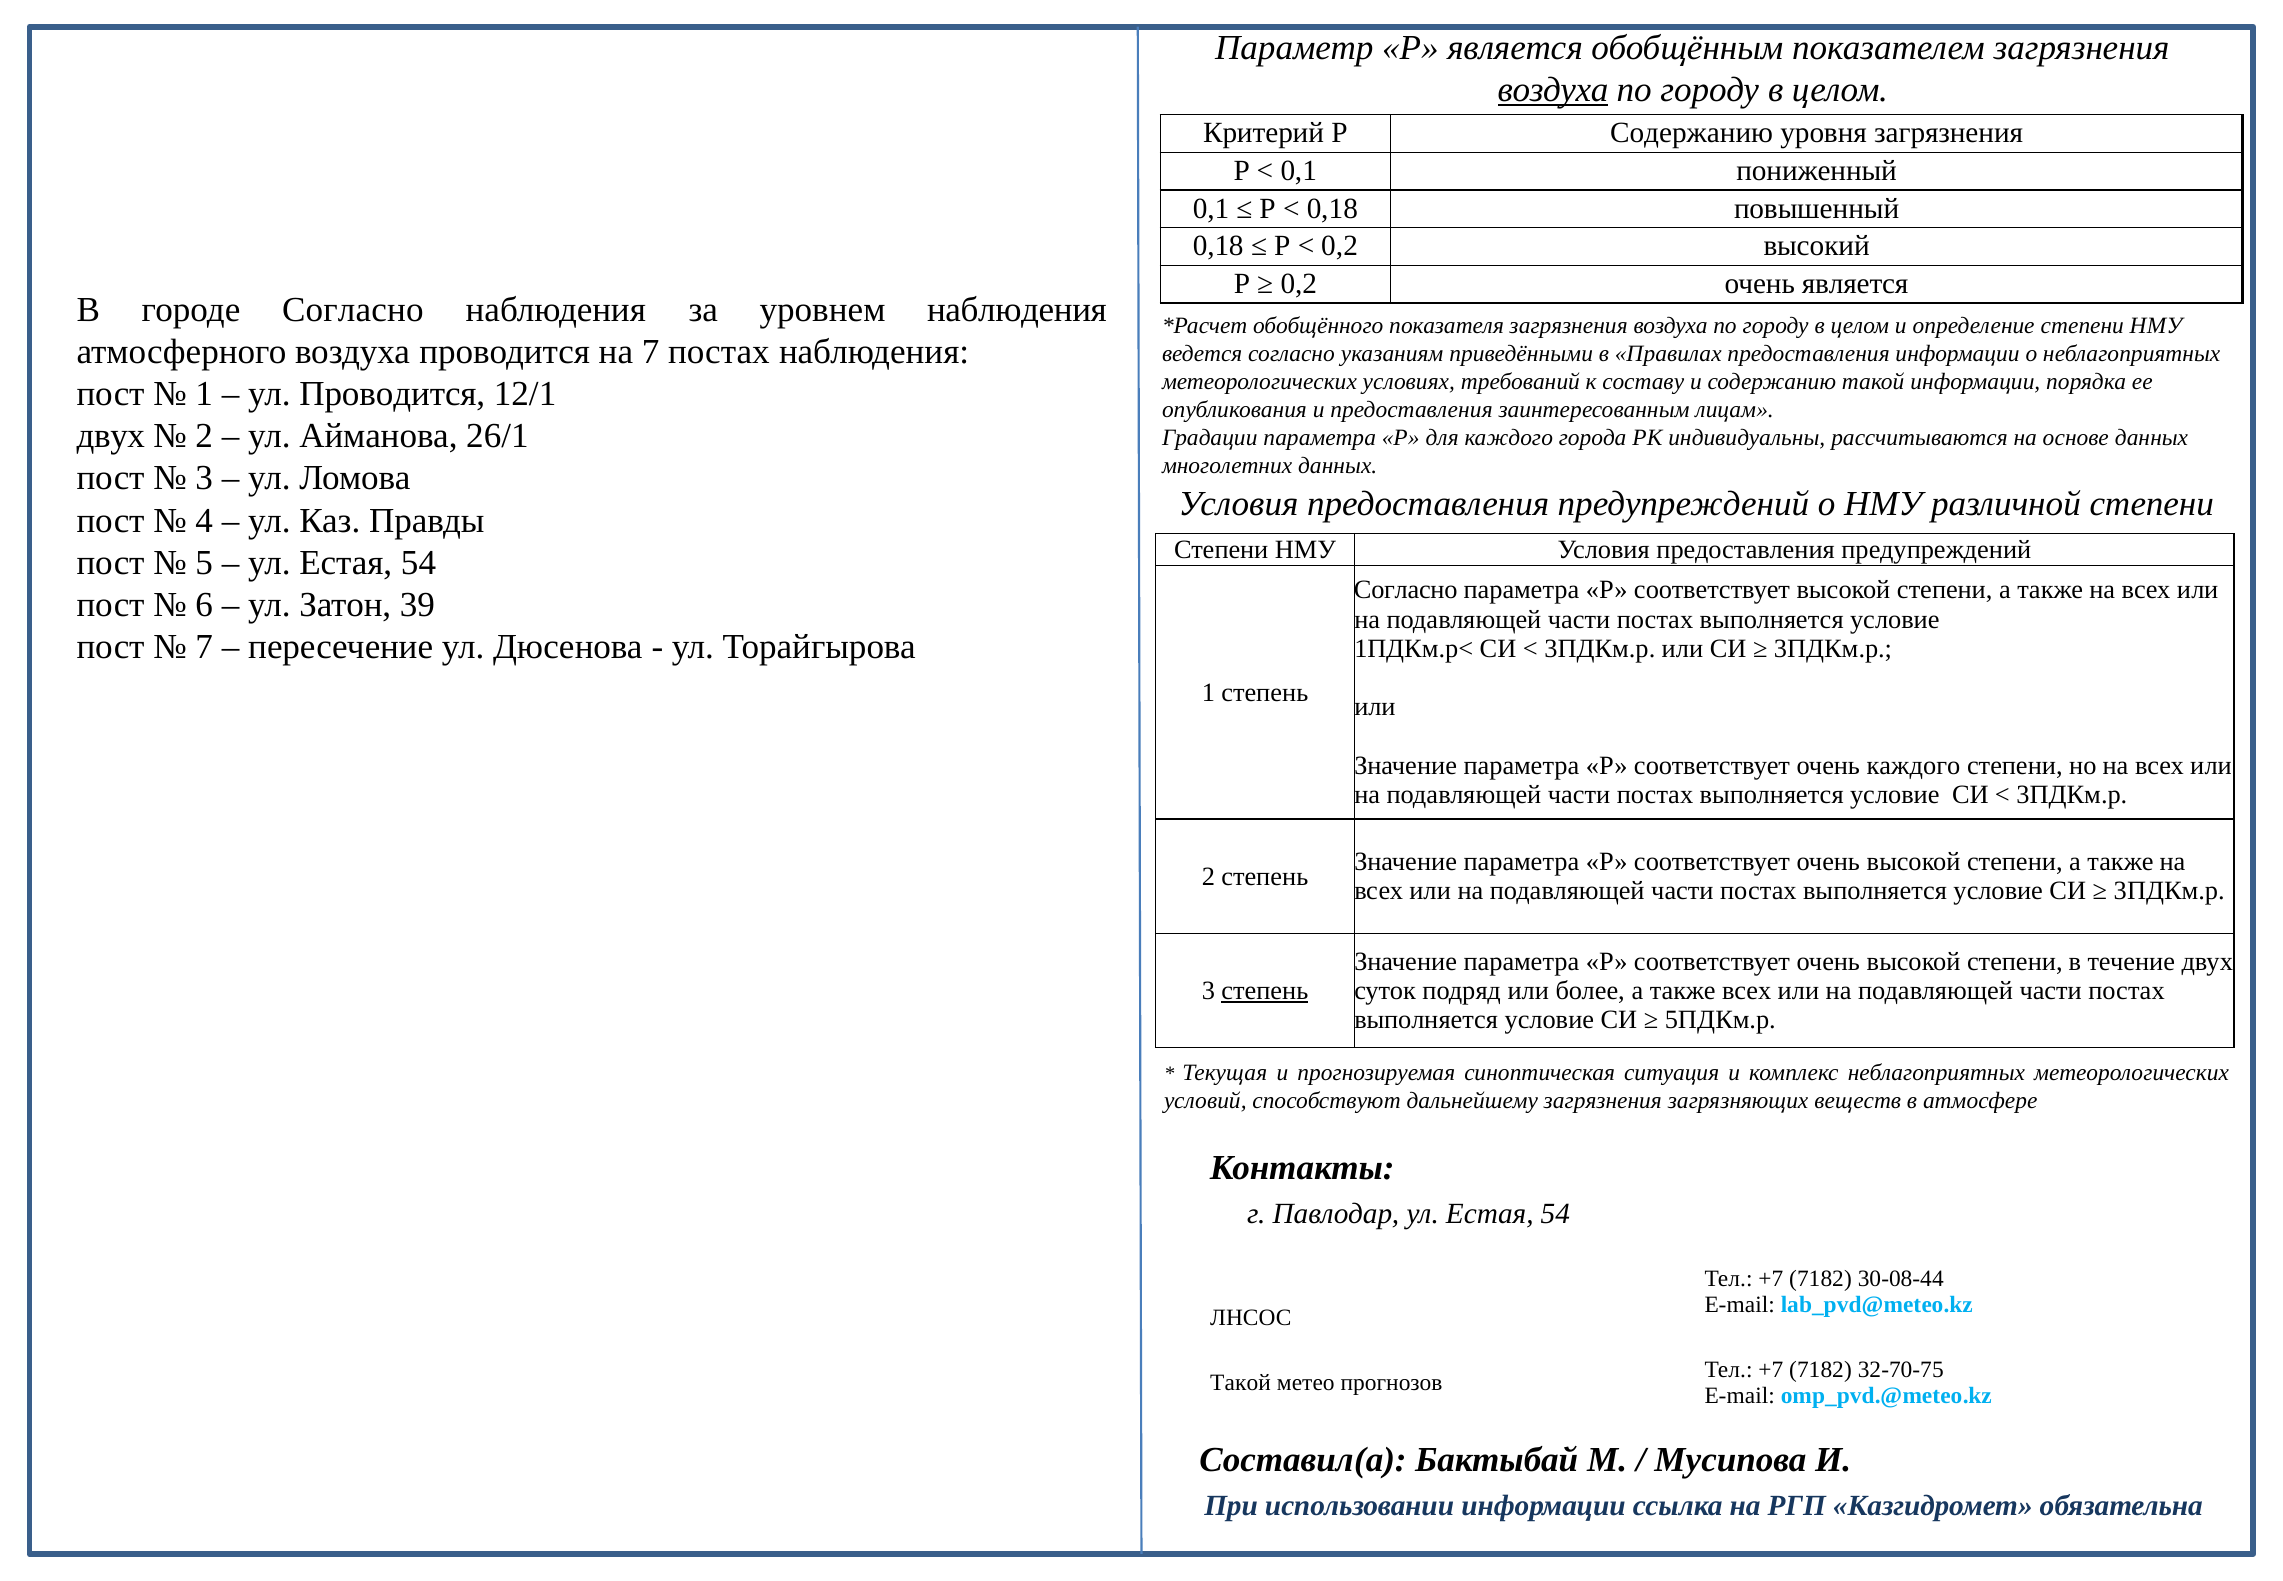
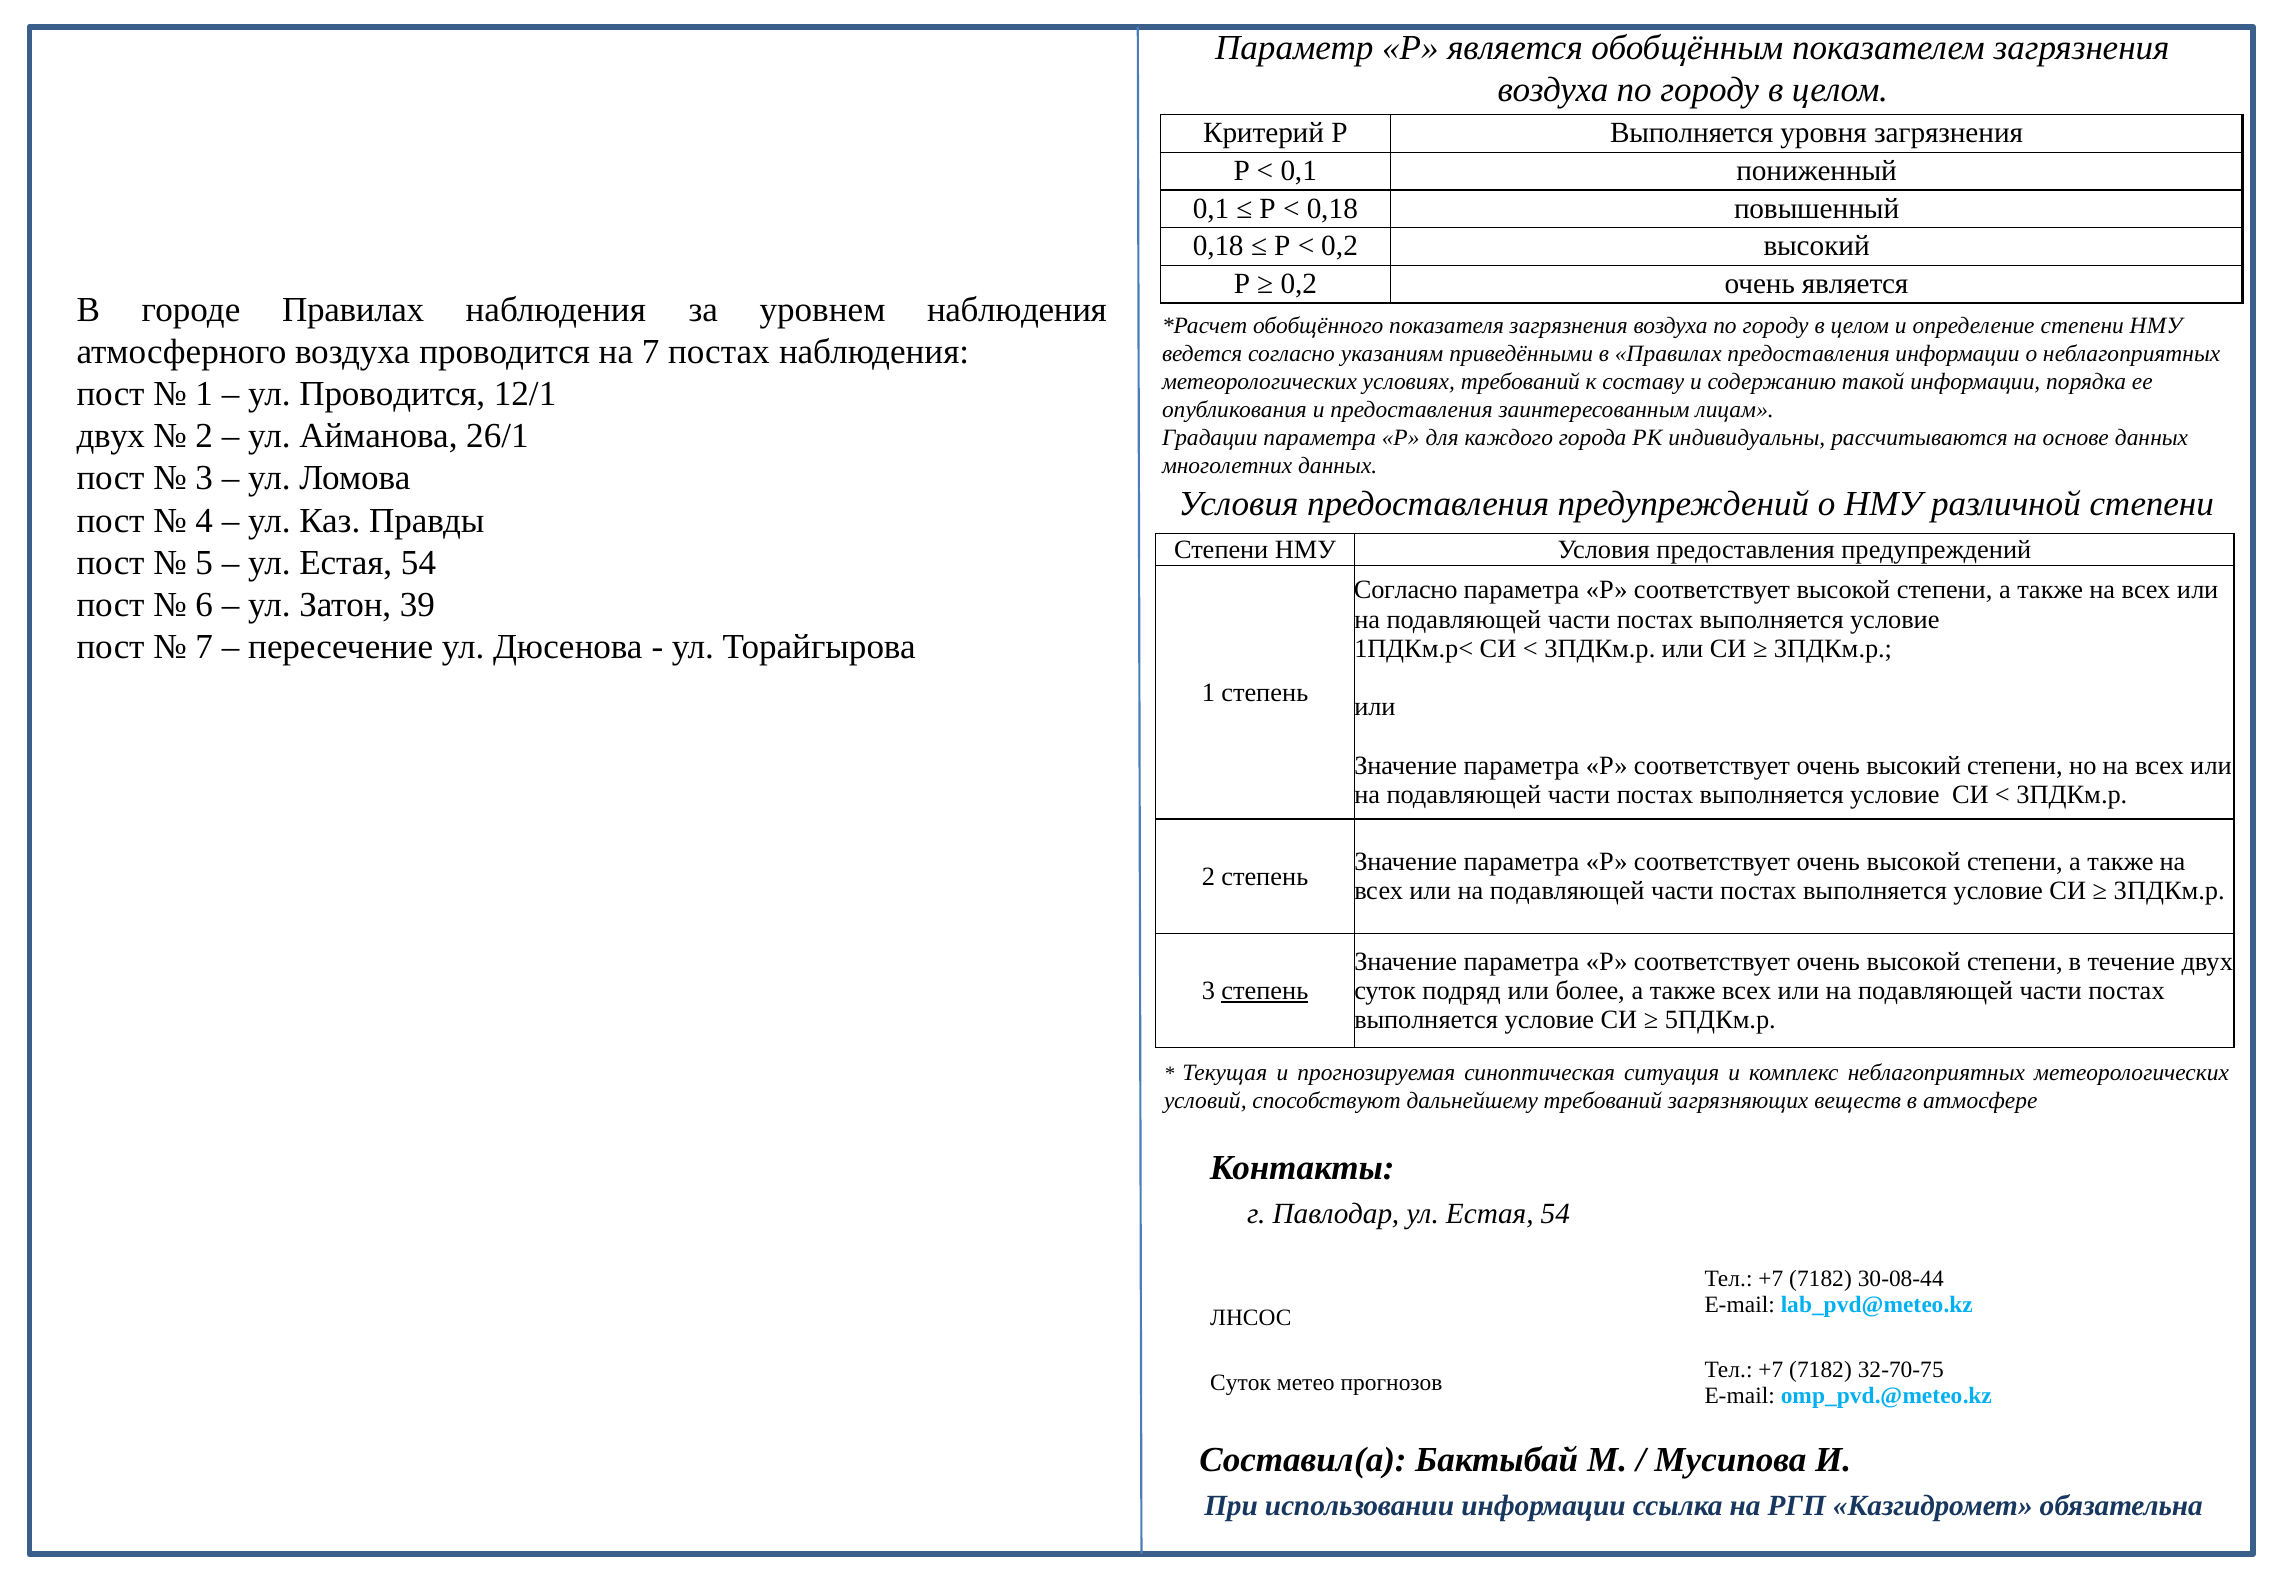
воздуха underline: present -> none (1553, 90)
Р Содержанию: Содержанию -> Выполняется (1692, 133)
городе Согласно: Согласно -> Правилах (353, 310)
очень каждого: каждого -> высокий (1914, 765)
дальнейшему загрязнения: загрязнения -> требований (1603, 1101)
Такой: Такой -> Суток (1241, 1382)
